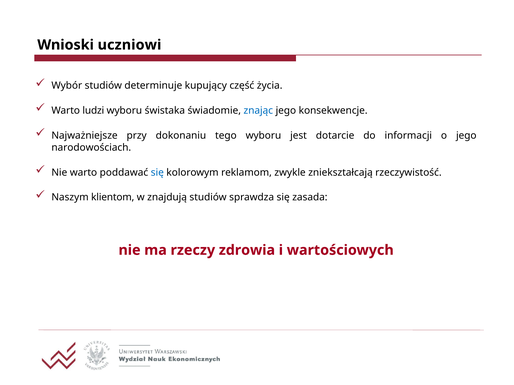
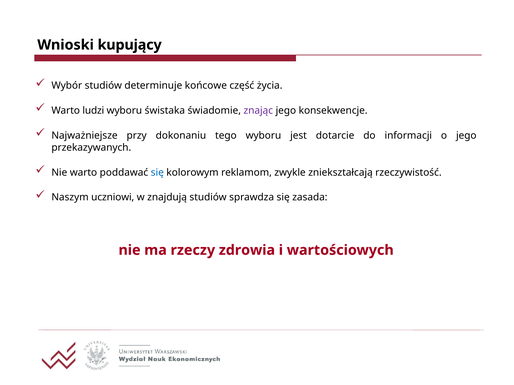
uczniowi: uczniowi -> kupujący (130, 45)
kupujący: kupujący -> końcowe (206, 86)
znając colour: blue -> purple (258, 111)
narodowościach: narodowościach -> przekazywanych (91, 148)
klientom: klientom -> uczniowi (113, 198)
